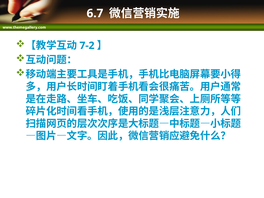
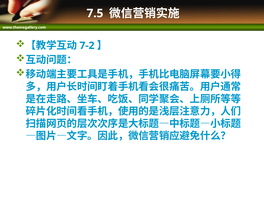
6.7: 6.7 -> 7.5 (95, 13)
